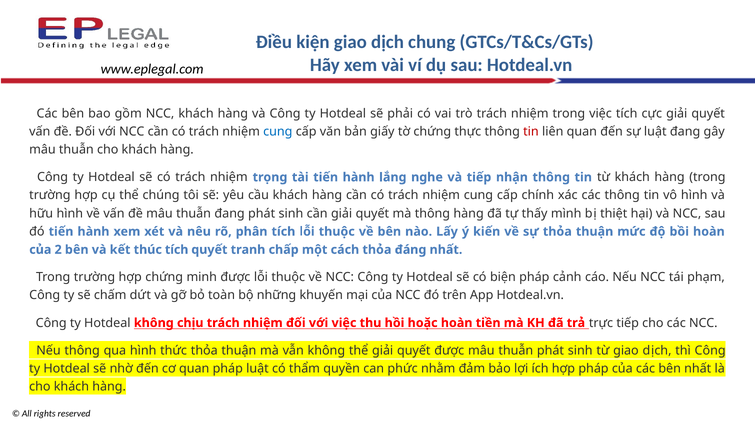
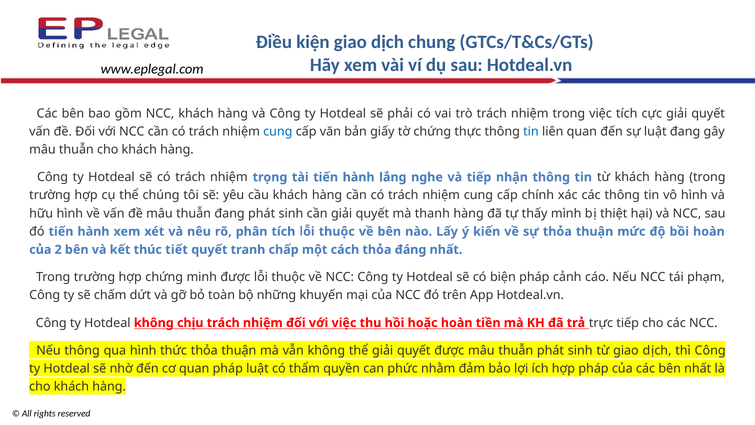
tin colour: red -> blue (531, 131)
mà thông: thông -> thanh (432, 213)
thúc tích: tích -> tiết (177, 249)
